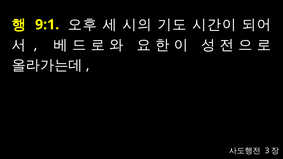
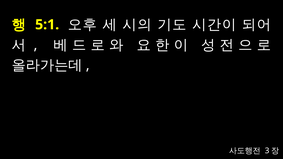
9:1: 9:1 -> 5:1 (47, 25)
